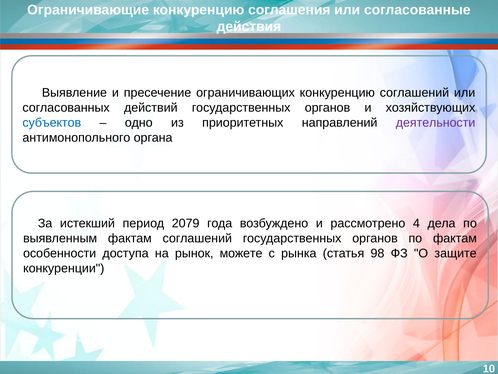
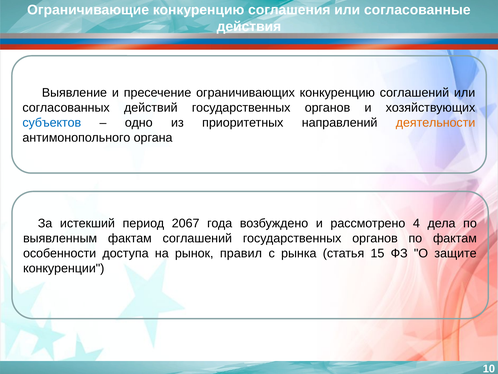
деятельности colour: purple -> orange (436, 123)
2079: 2079 -> 2067 (186, 223)
можете: можете -> правил (241, 253)
98: 98 -> 15 (377, 253)
